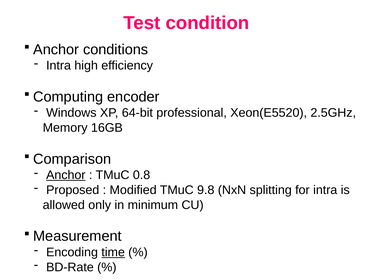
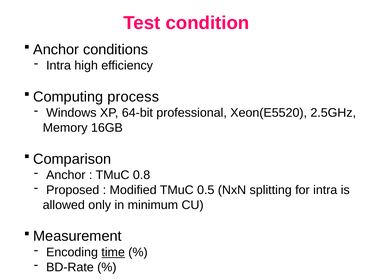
encoder: encoder -> process (133, 97)
Anchor underline: present -> none (66, 175)
9.8: 9.8 -> 0.5 (206, 190)
